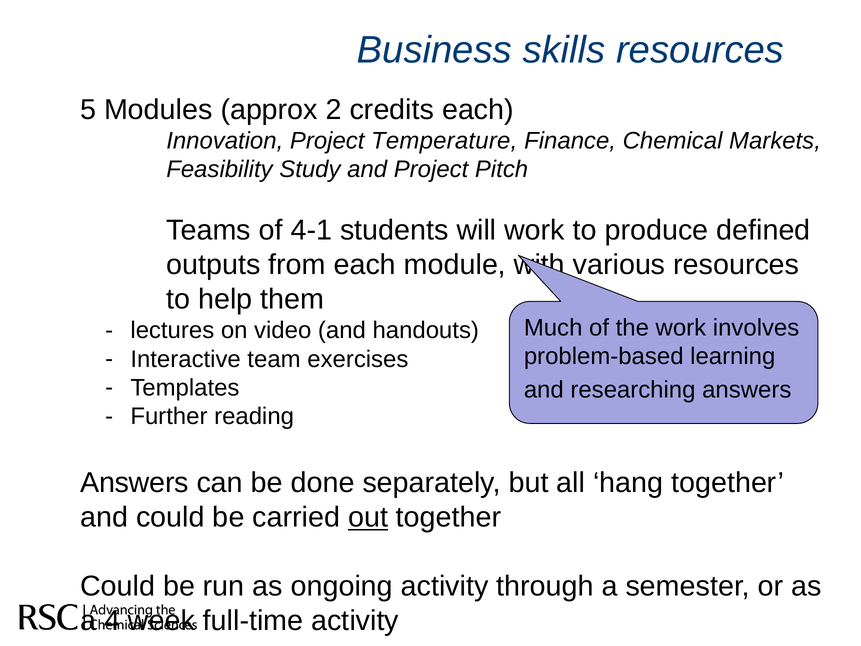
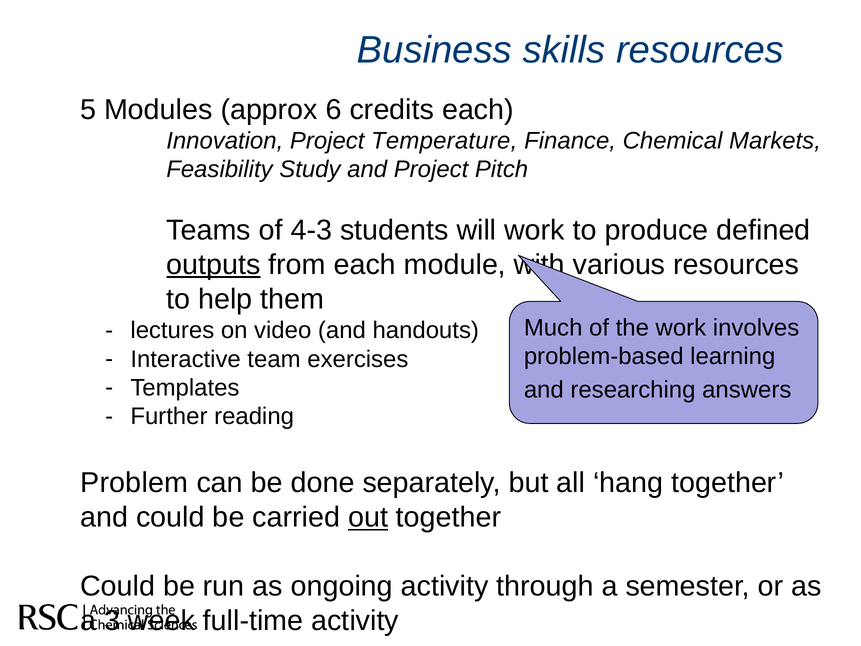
2: 2 -> 6 (334, 110)
4-1: 4-1 -> 4-3 (311, 230)
outputs underline: none -> present (213, 265)
Answers: Answers -> Problem (134, 483)
4: 4 -> 3 (112, 621)
